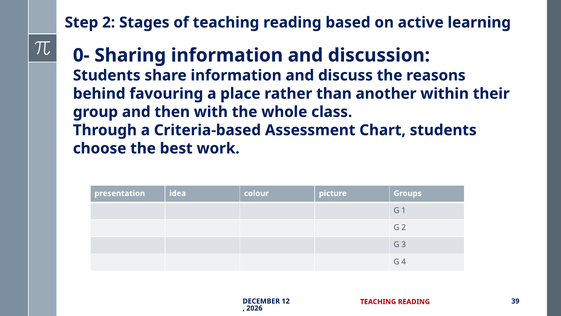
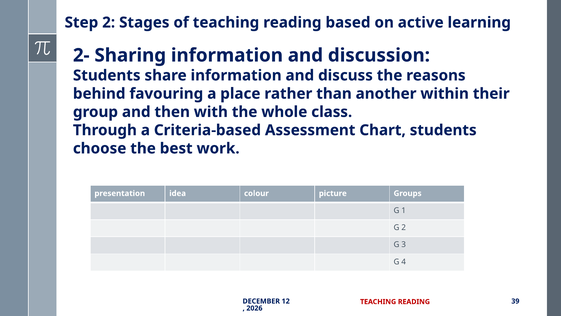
0-: 0- -> 2- (81, 55)
